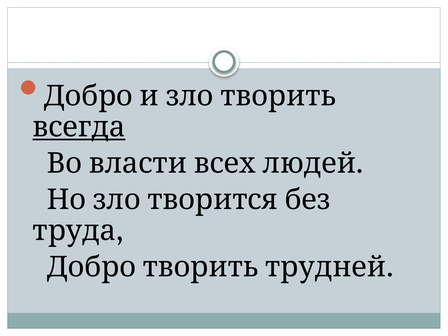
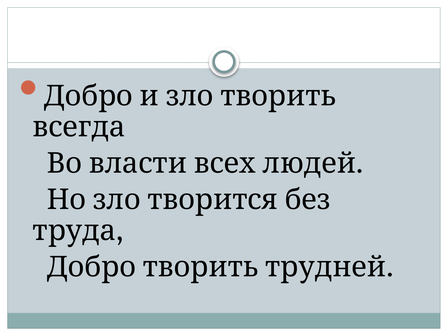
всегда underline: present -> none (79, 127)
